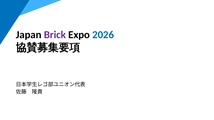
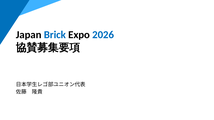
Brick colour: purple -> blue (55, 35)
